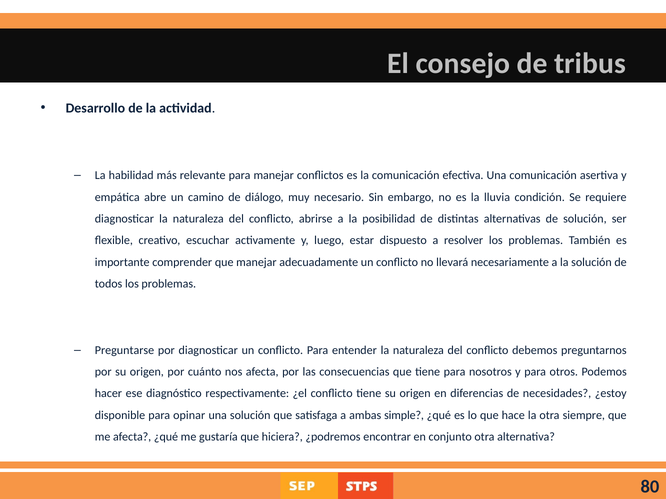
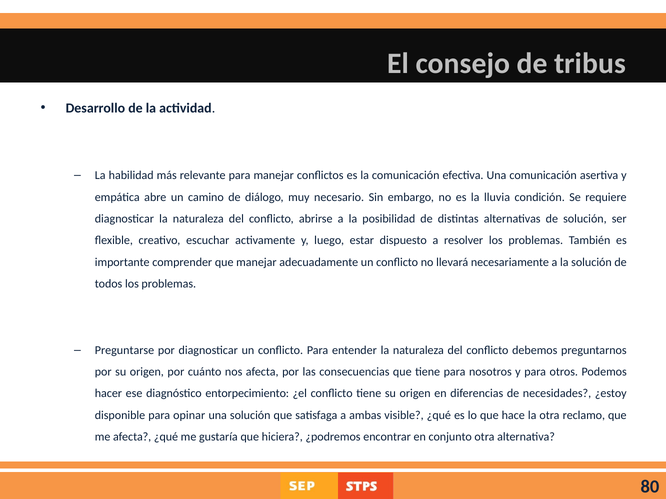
respectivamente: respectivamente -> entorpecimiento (247, 394)
simple: simple -> visible (404, 416)
siempre: siempre -> reclamo (584, 416)
